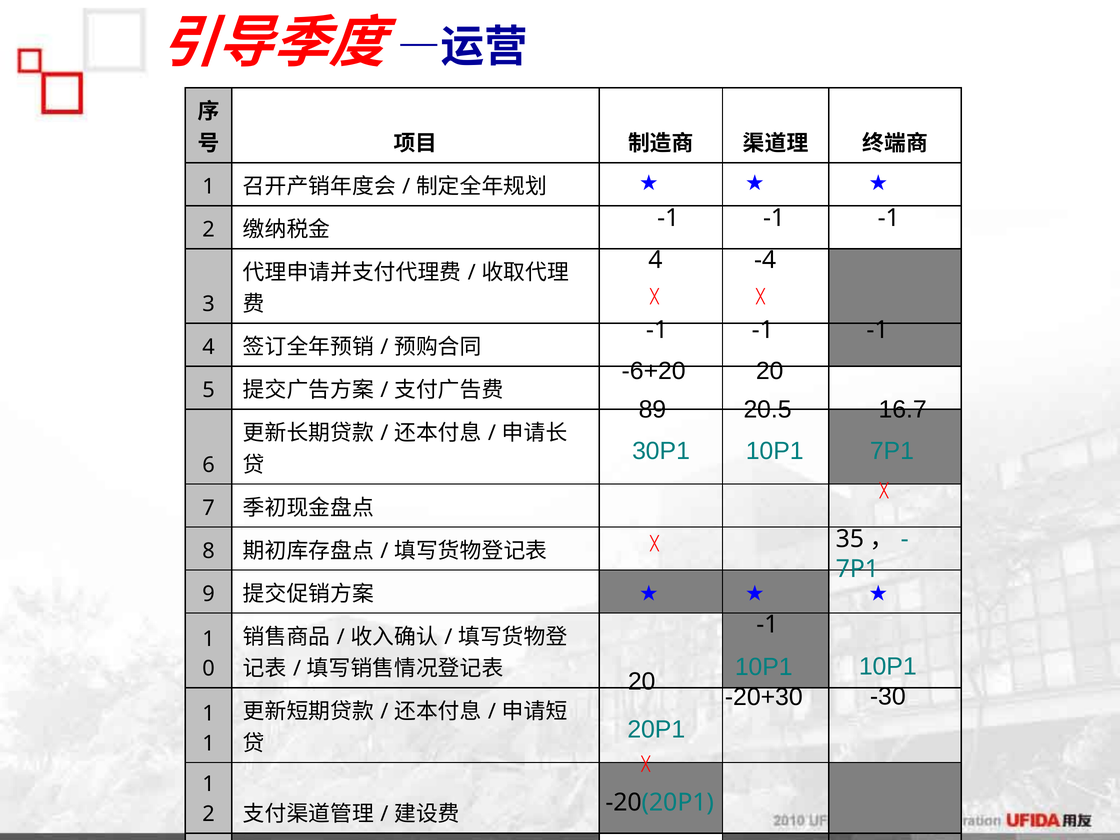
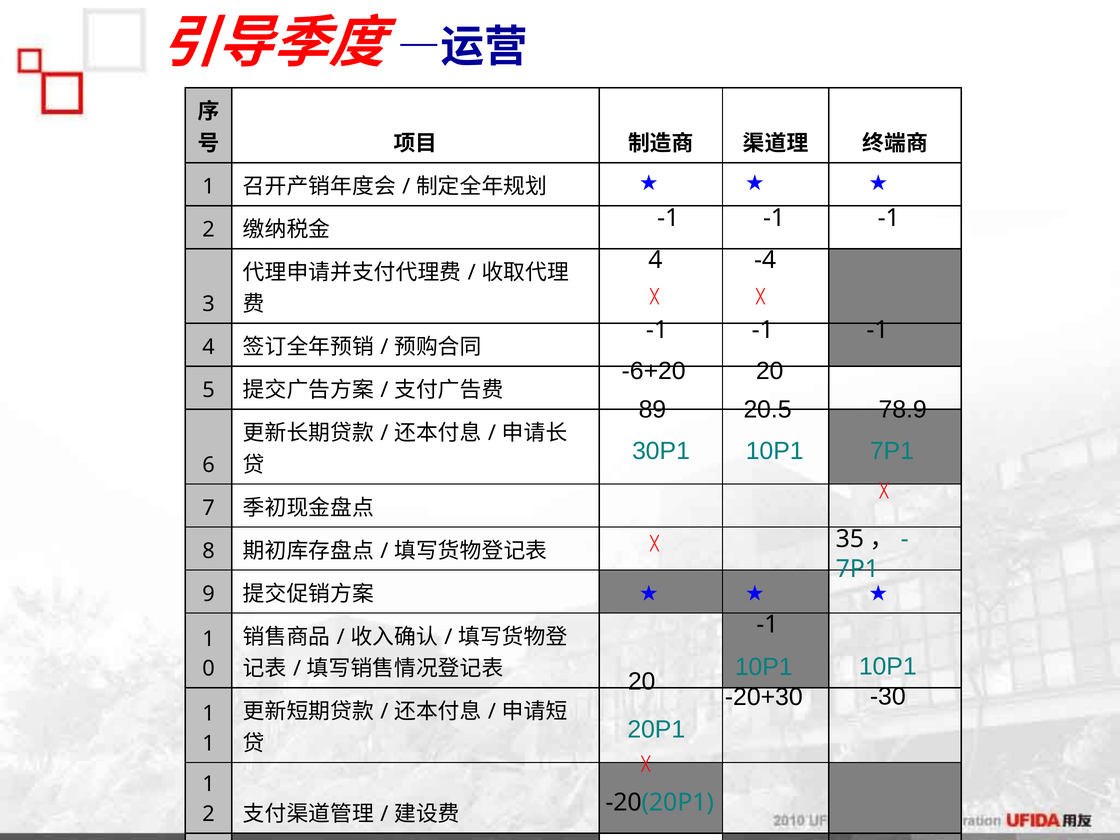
16.7: 16.7 -> 78.9 (903, 410)
